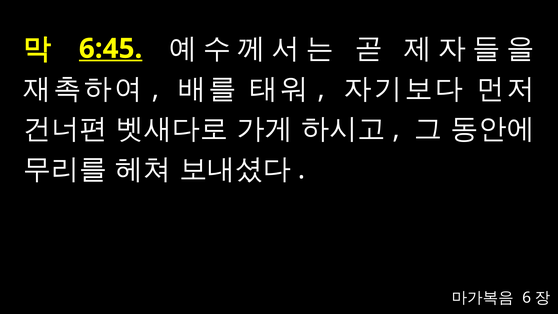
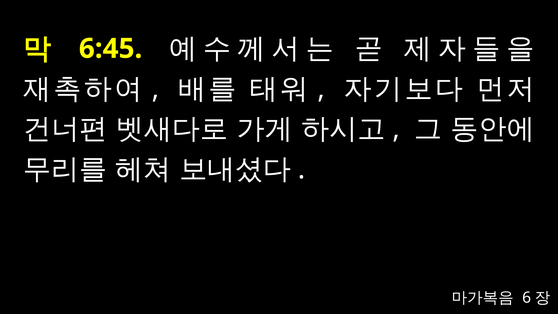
6:45 underline: present -> none (111, 49)
